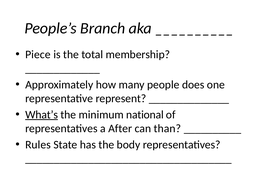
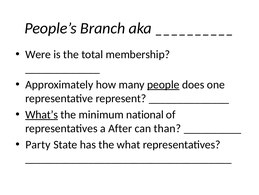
Piece: Piece -> Were (38, 54)
people underline: none -> present (163, 84)
Rules: Rules -> Party (38, 144)
body: body -> what (129, 144)
